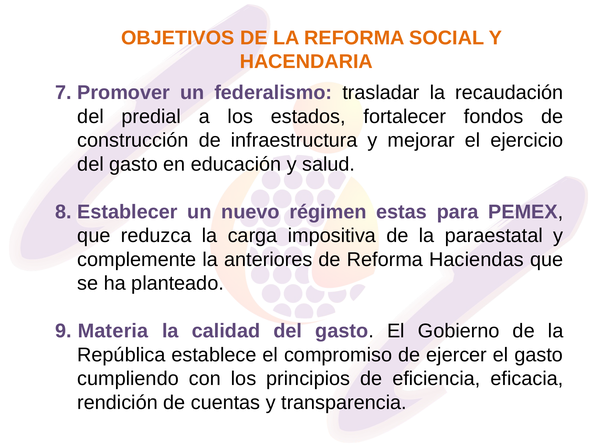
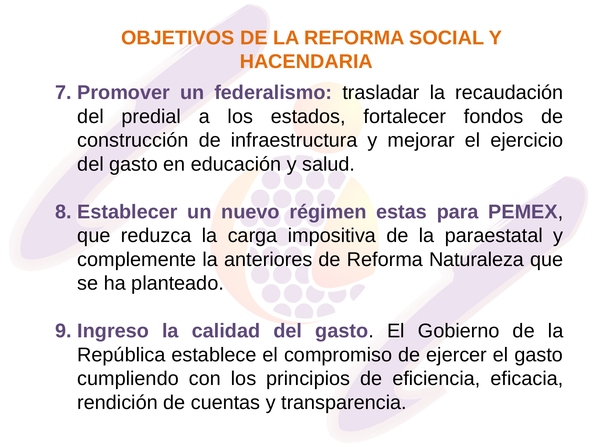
Haciendas: Haciendas -> Naturaleza (477, 259)
Materia: Materia -> Ingreso (113, 330)
